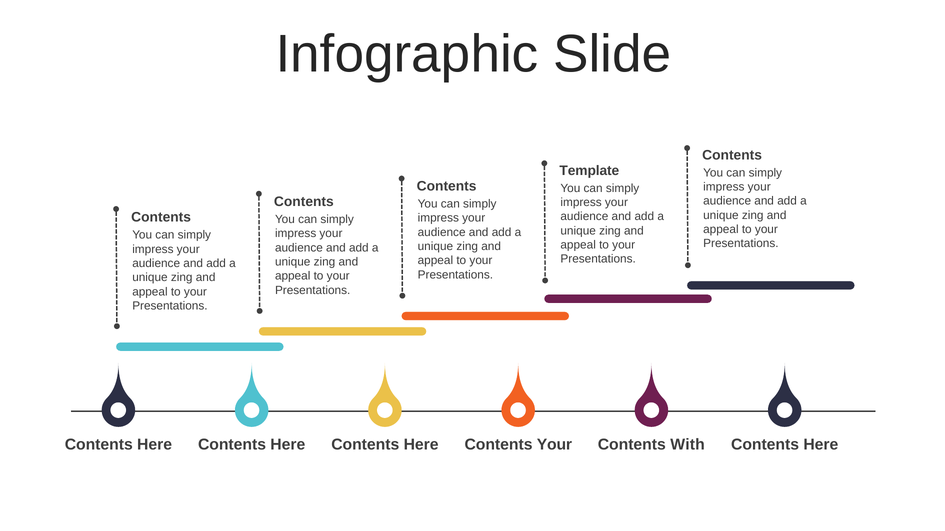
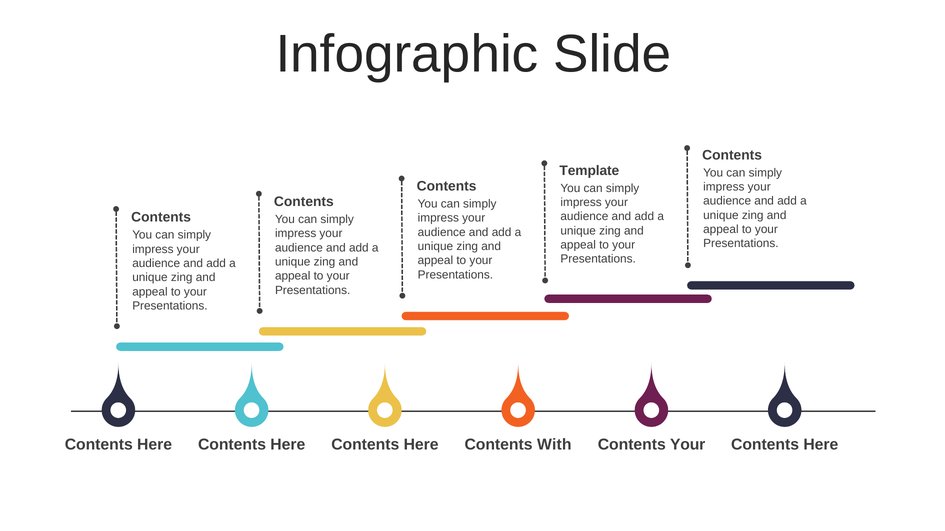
Contents Your: Your -> With (554, 445)
Contents With: With -> Your (688, 445)
